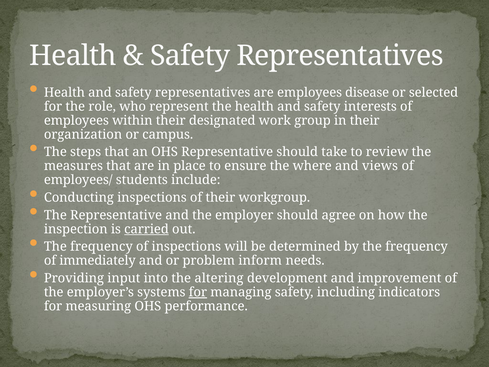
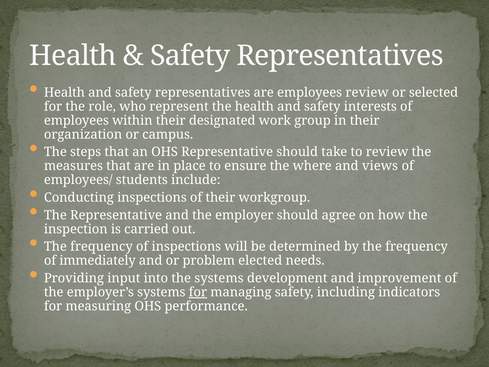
employees disease: disease -> review (367, 93)
carried underline: present -> none (146, 229)
inform: inform -> elected (260, 260)
the altering: altering -> systems (219, 278)
